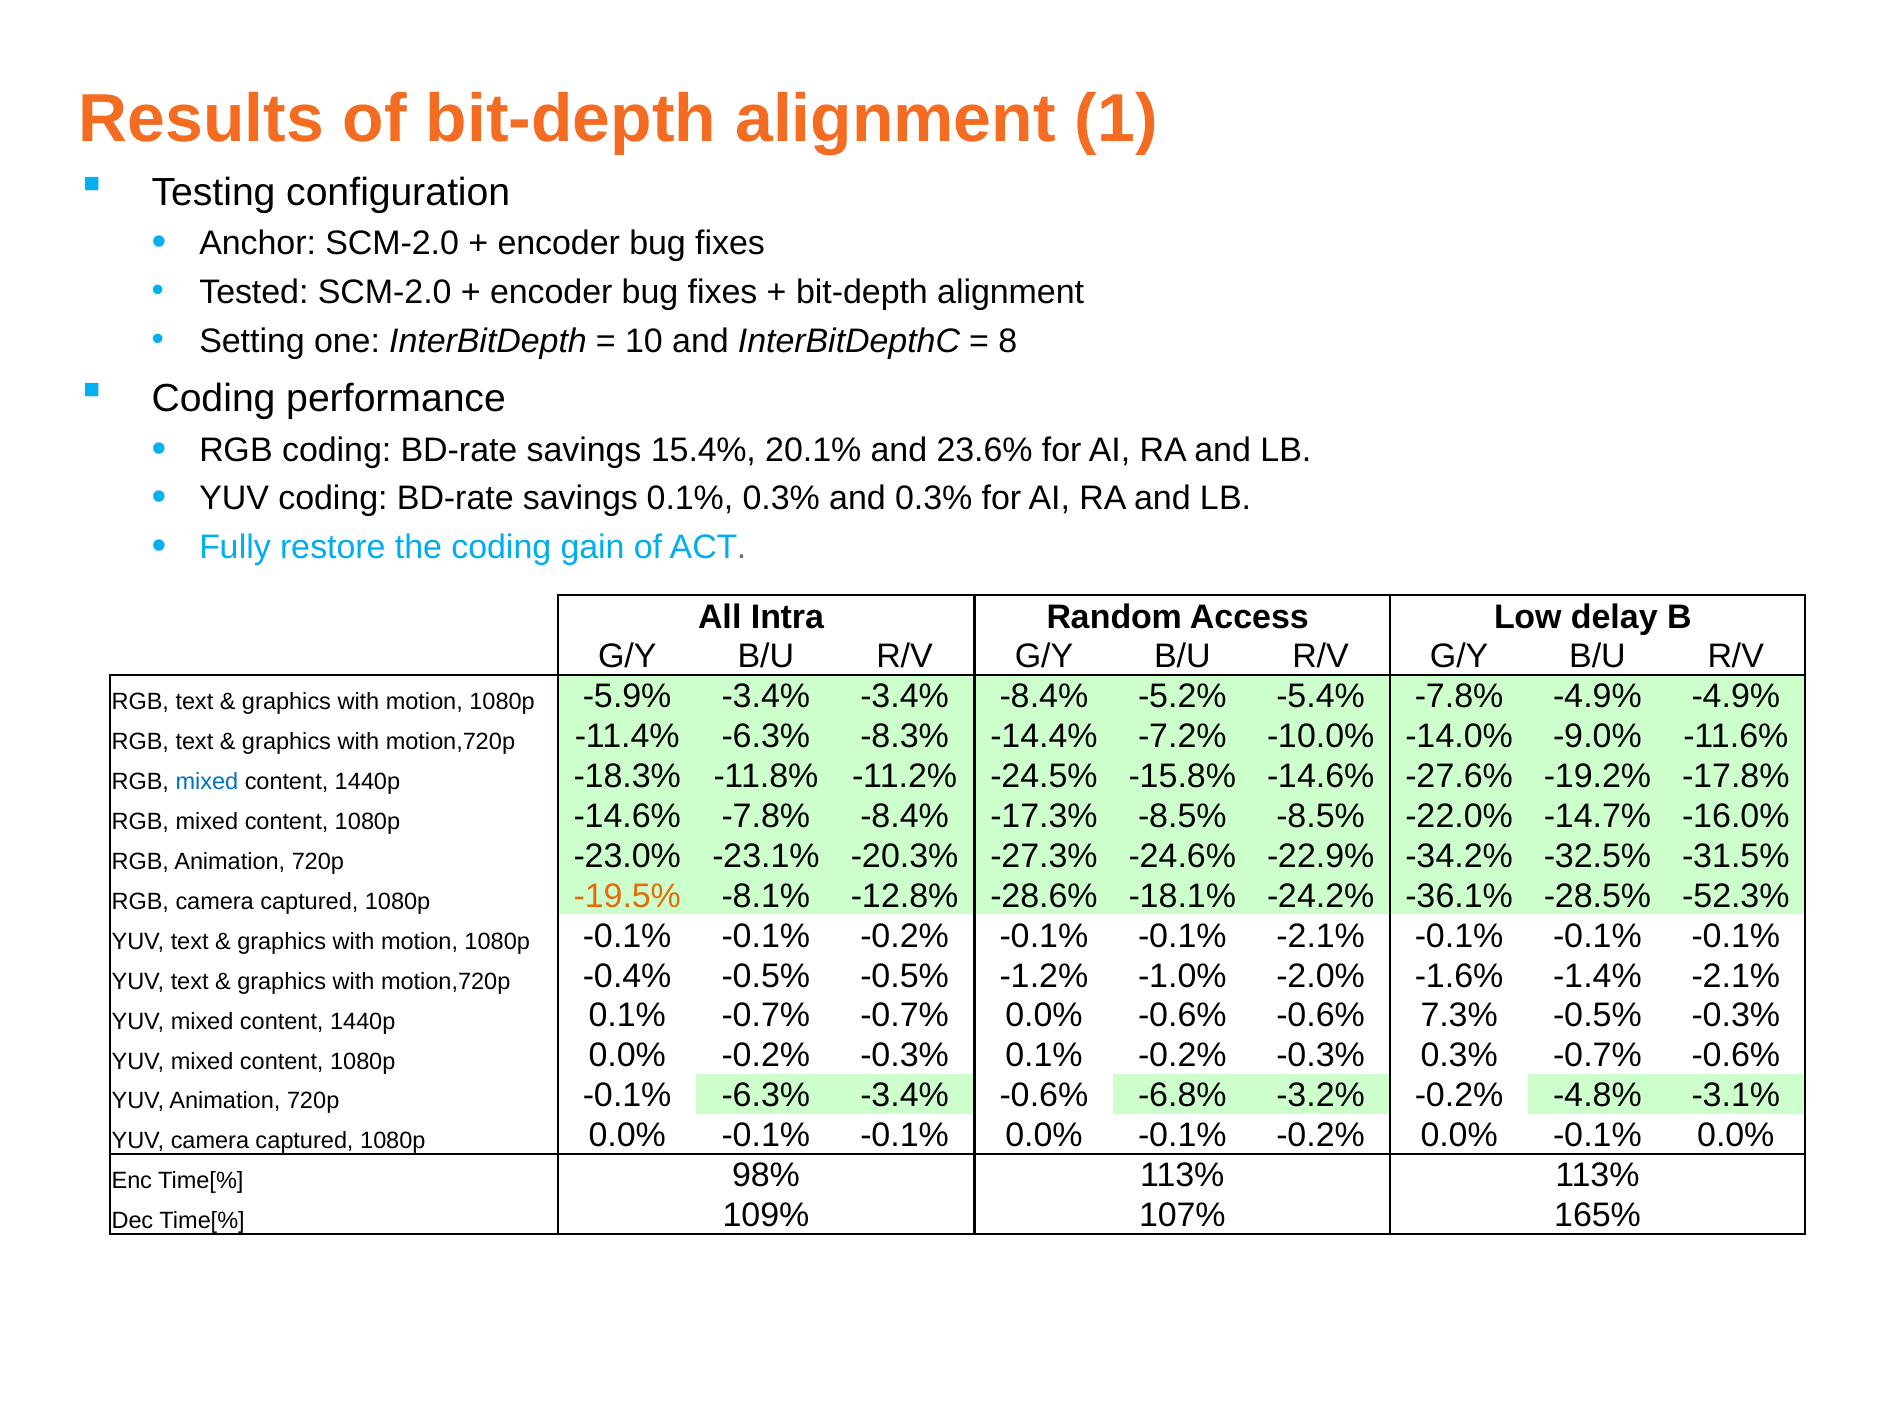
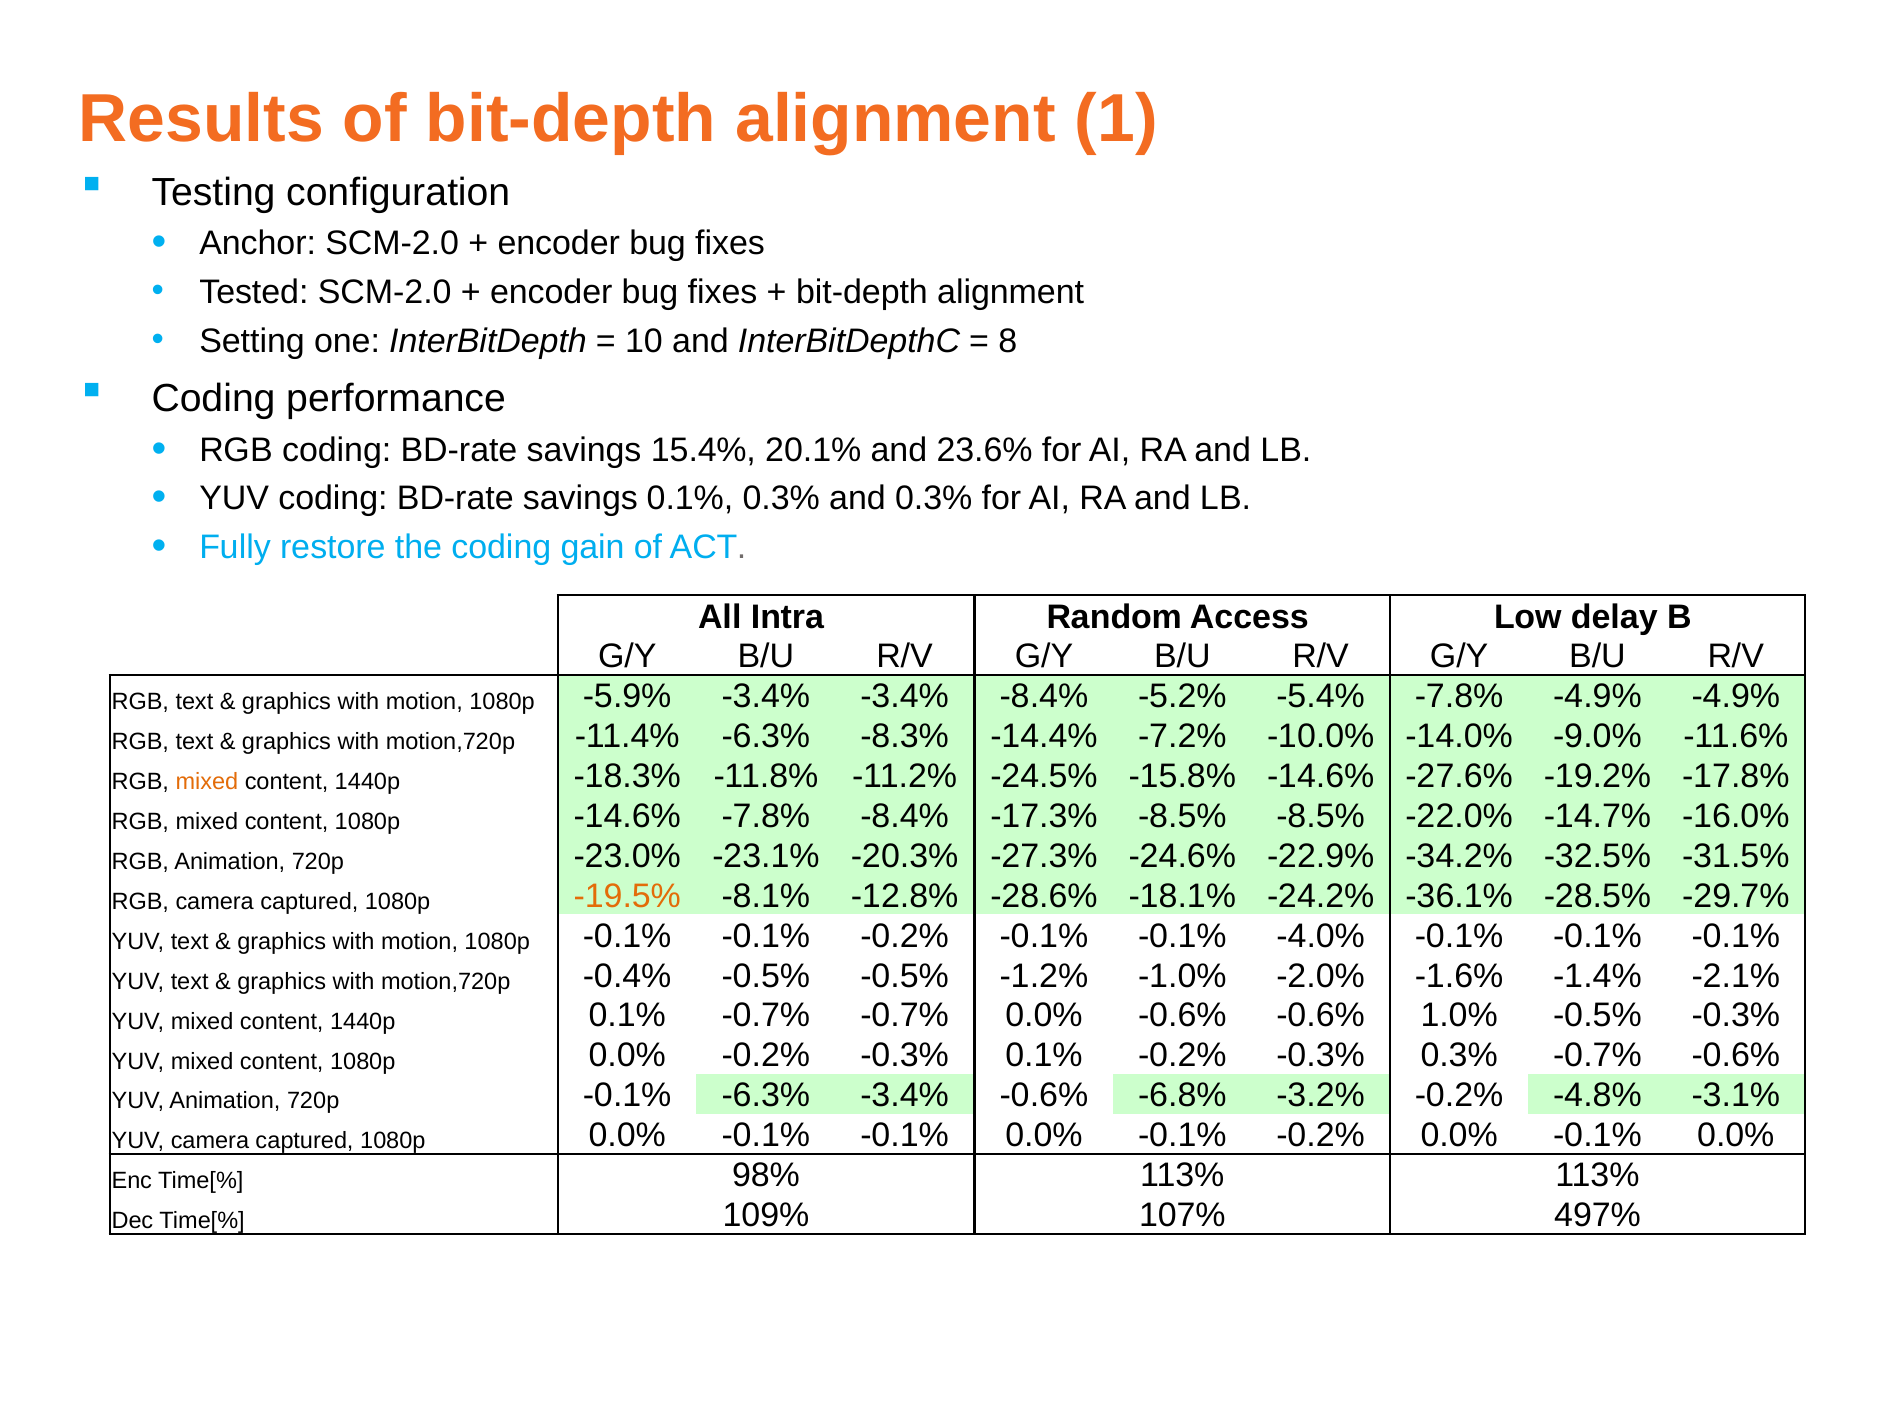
mixed colour: blue -> orange (207, 782)
-52.3%: -52.3% -> -29.7% (1736, 896)
-0.1% -2.1%: -2.1% -> -4.0% (1321, 936)
7.3%: 7.3% -> 1.0% (1459, 1016)
165%: 165% -> 497% (1598, 1215)
